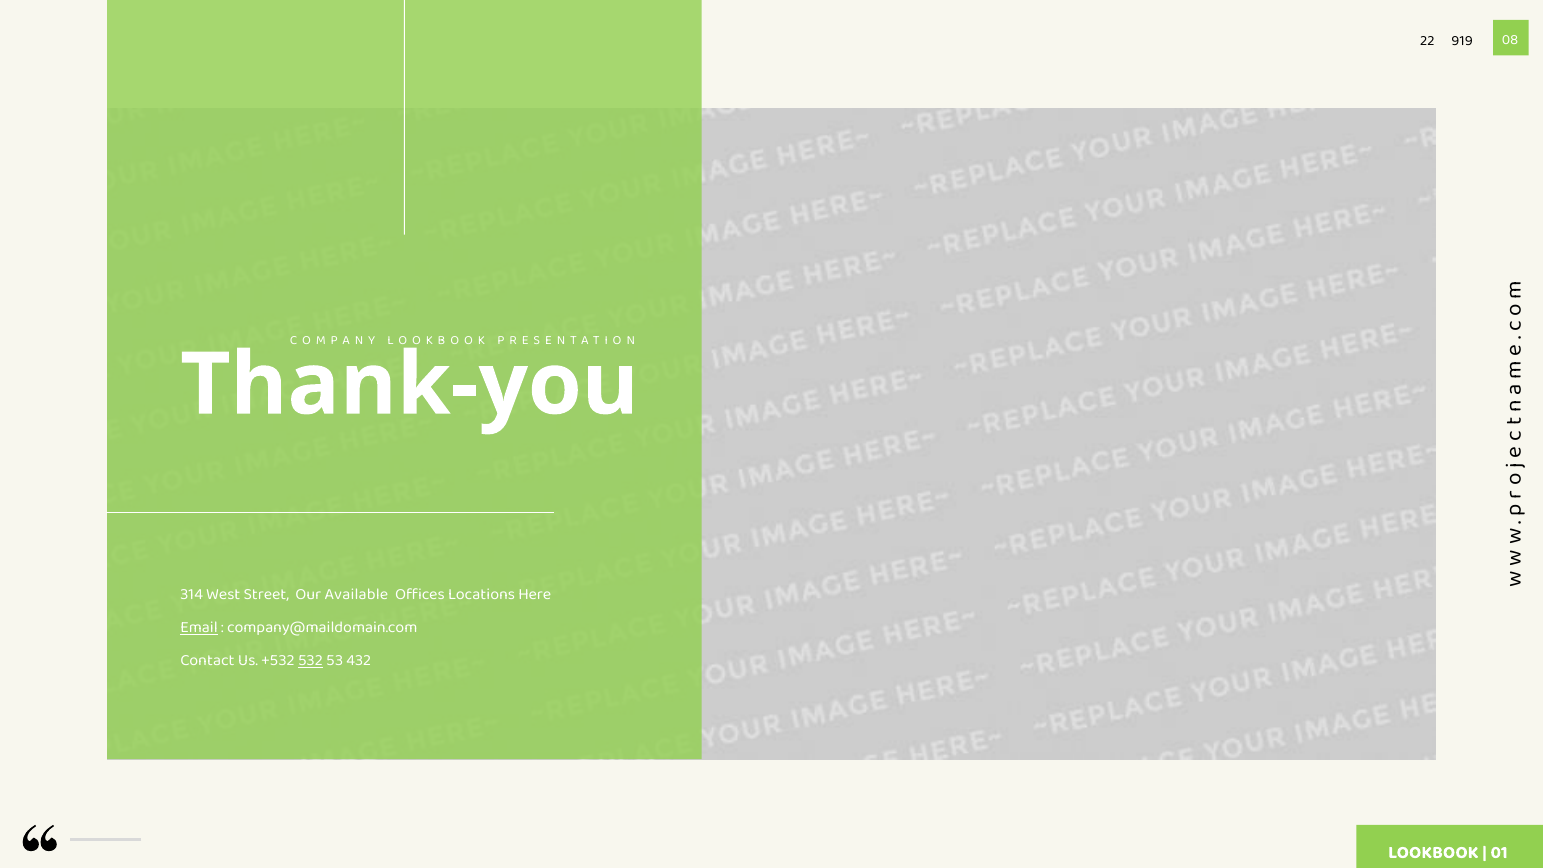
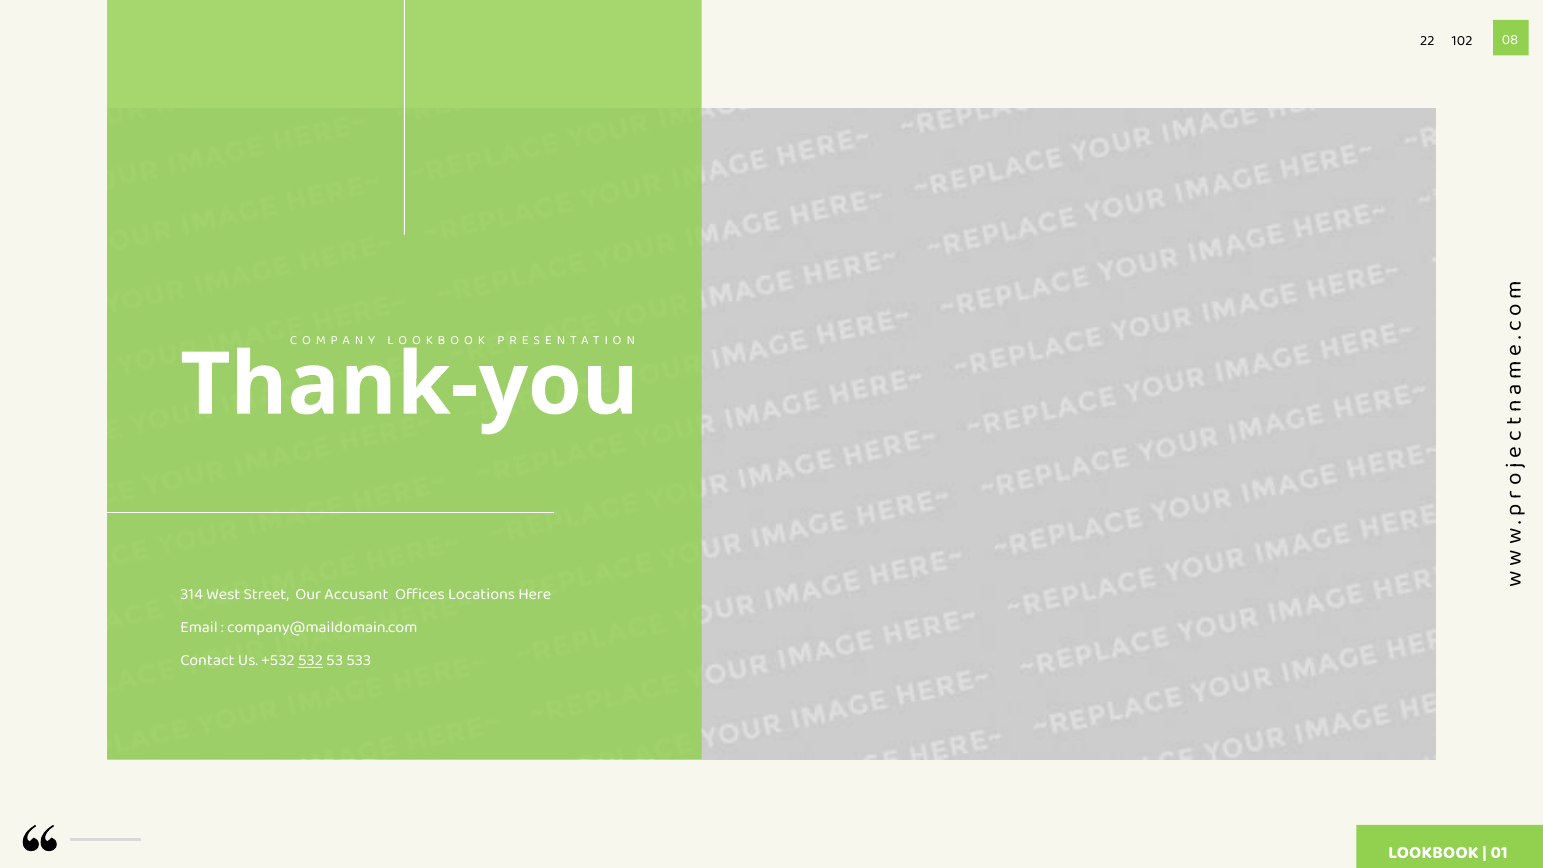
919: 919 -> 102 (1462, 41)
Available: Available -> Accusant (356, 594)
Email underline: present -> none (199, 627)
432: 432 -> 533 (359, 660)
